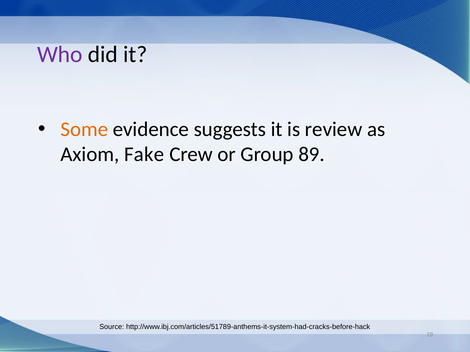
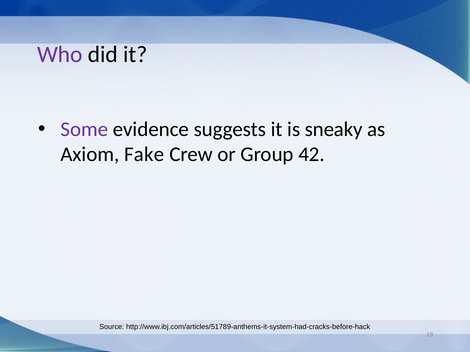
Some colour: orange -> purple (84, 130)
review: review -> sneaky (334, 130)
89: 89 -> 42 (312, 155)
